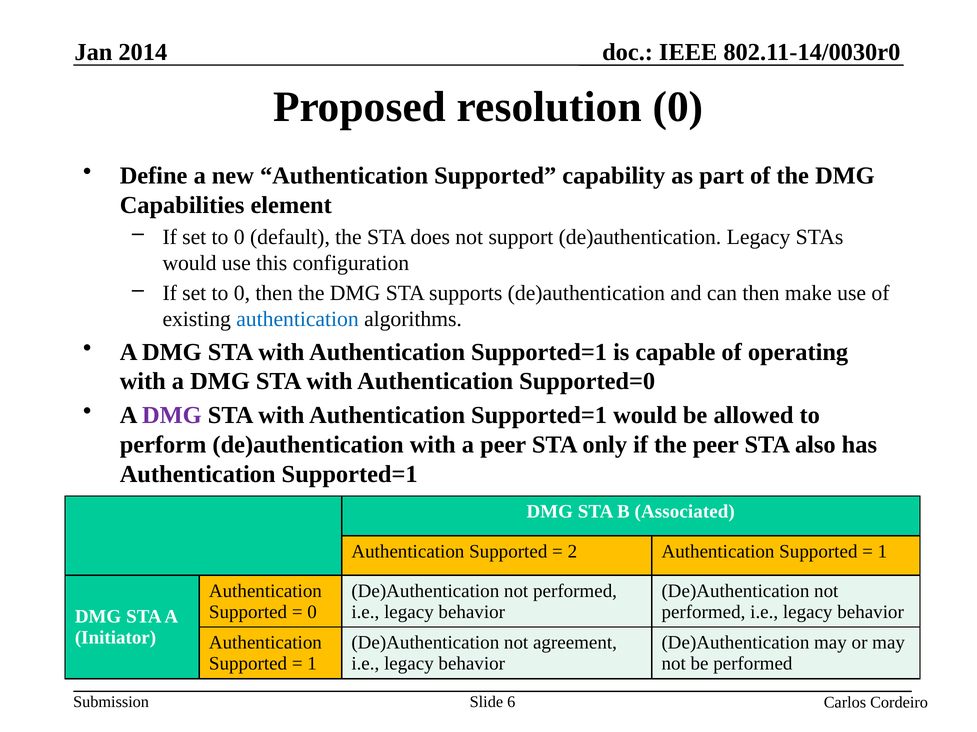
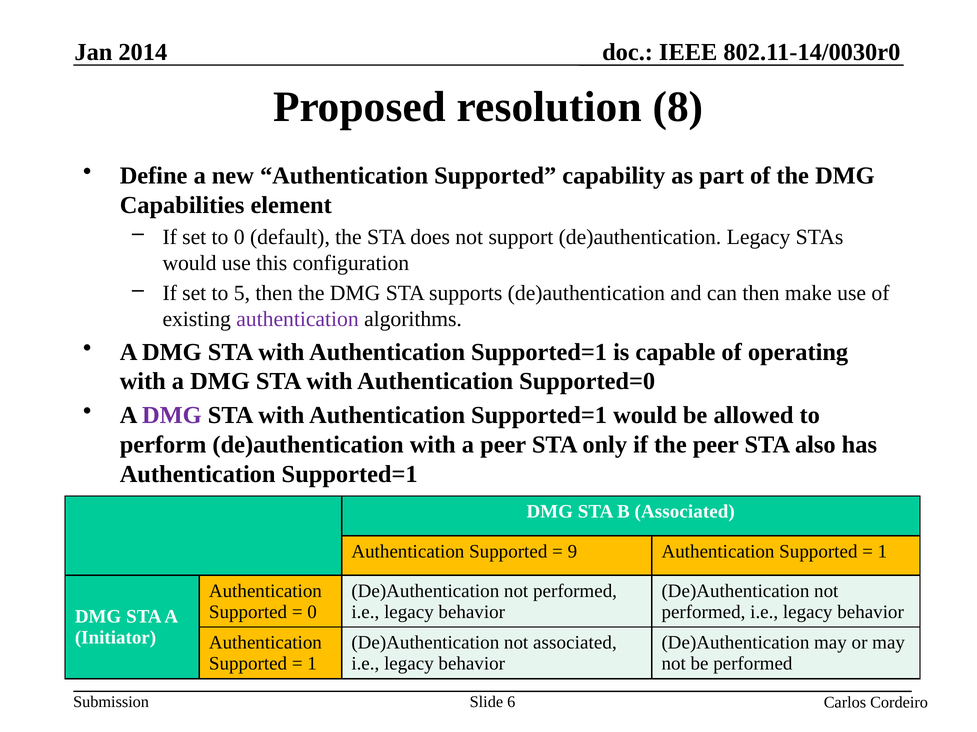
resolution 0: 0 -> 8 (678, 107)
0: 0 -> 5 (242, 294)
authentication colour: blue -> purple (297, 320)
2: 2 -> 9 (572, 552)
not agreement: agreement -> associated (575, 643)
